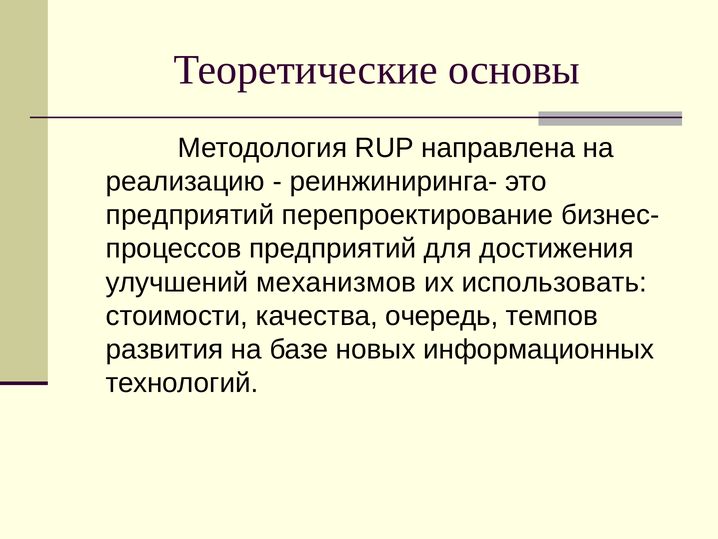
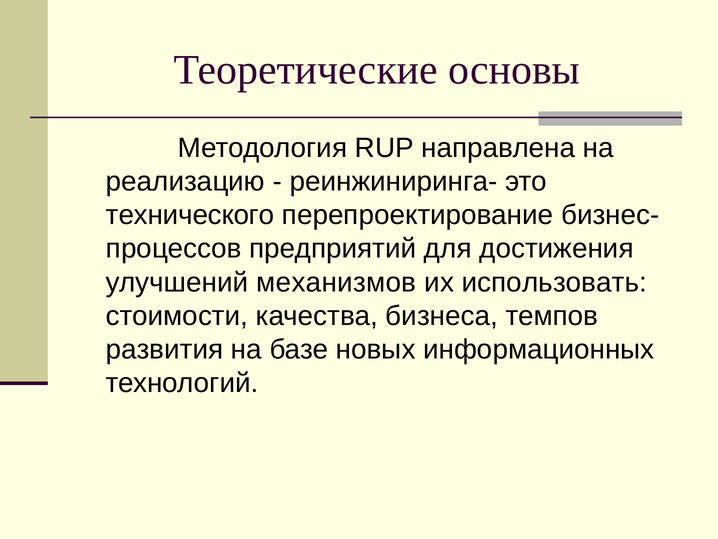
предприятий: предприятий -> технического (190, 215)
очередь: очередь -> бизнеса (442, 316)
